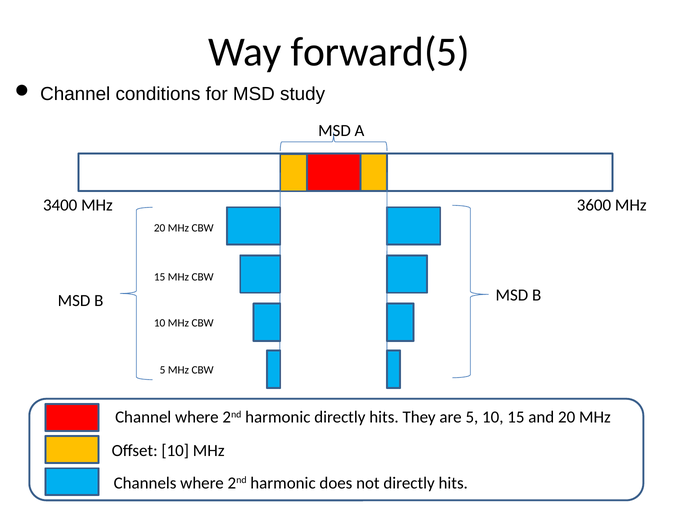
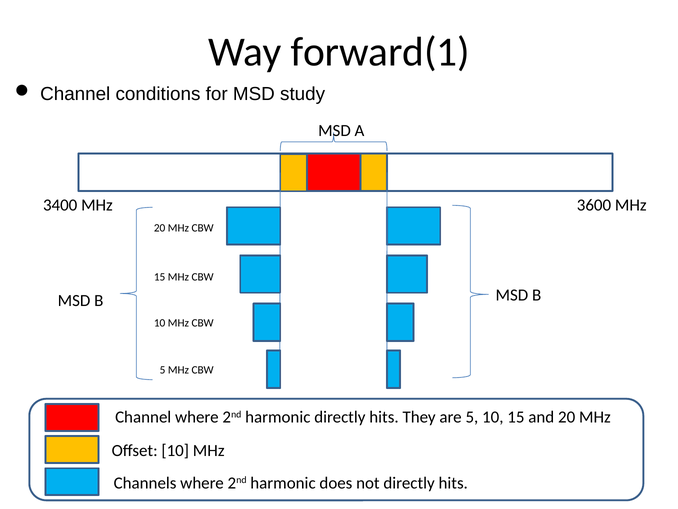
forward(5: forward(5 -> forward(1 (380, 52)
